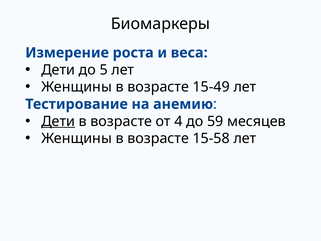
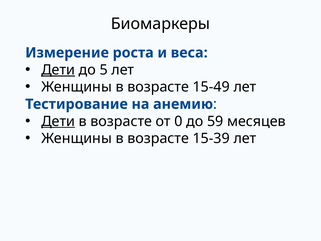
Дети underline: none -> present (58, 70)
4: 4 -> 0 (178, 121)
15-58: 15-58 -> 15-39 (211, 138)
